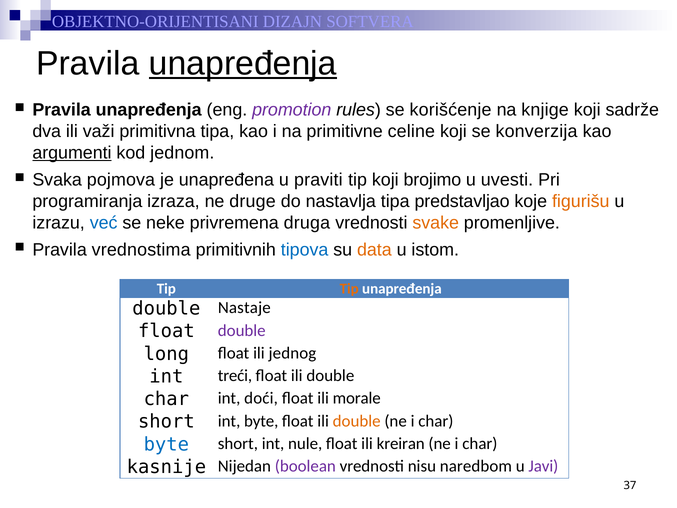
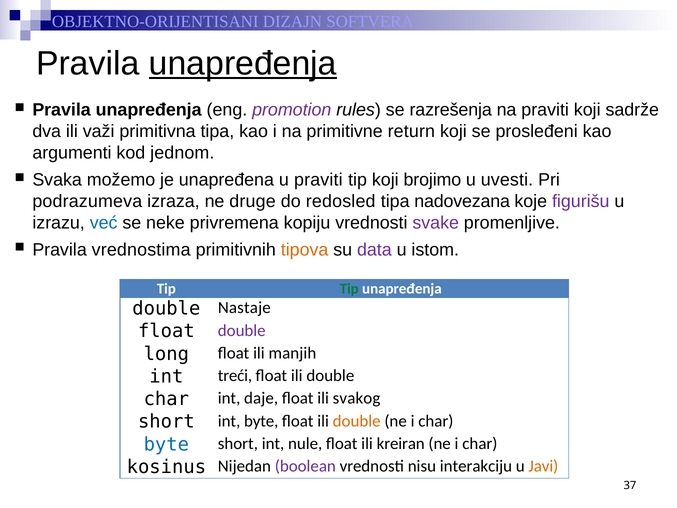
korišćenje: korišćenje -> razrešenja (451, 110)
na knjige: knjige -> praviti (545, 110)
celine: celine -> return (411, 131)
konverzija: konverzija -> prosleđeni (537, 131)
argumenti underline: present -> none (72, 153)
pojmova: pojmova -> možemo (121, 180)
programiranja: programiranja -> podrazumeva (87, 201)
nastavlja: nastavlja -> redosled (341, 201)
predstavljao: predstavljao -> nadovezana (462, 201)
figurišu colour: orange -> purple (581, 201)
druga: druga -> kopiju (307, 223)
svake colour: orange -> purple (436, 223)
tipova colour: blue -> orange (305, 250)
data colour: orange -> purple (374, 250)
Tip colour: orange -> green (349, 289)
jednog: jednog -> manjih (292, 353)
doći: doći -> daje (261, 398)
morale: morale -> svakog (357, 398)
kasnije: kasnije -> kosinus (166, 467)
naredbom: naredbom -> interakciju (476, 466)
Javi colour: purple -> orange (543, 466)
